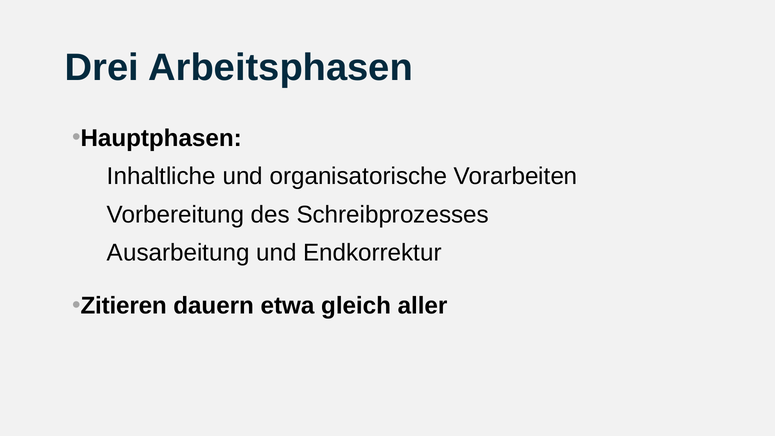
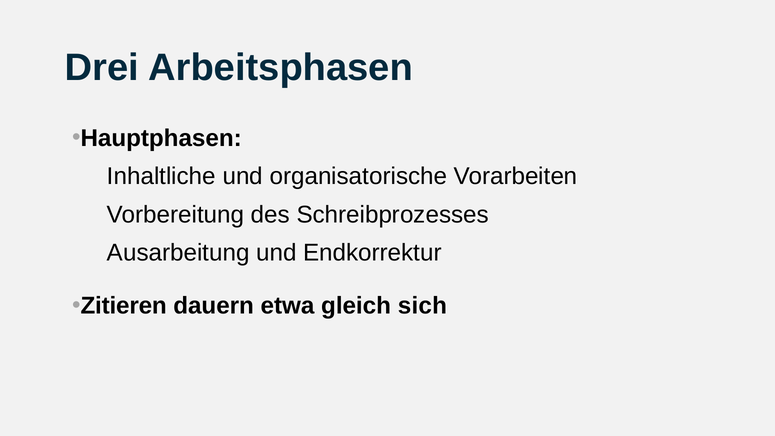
aller: aller -> sich (422, 306)
